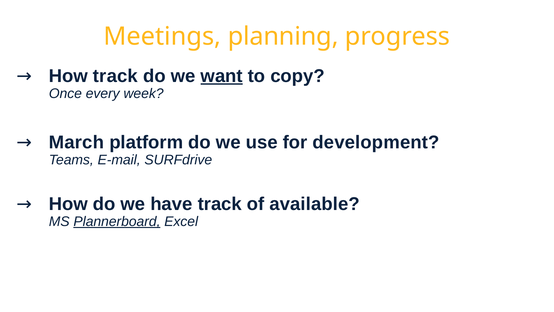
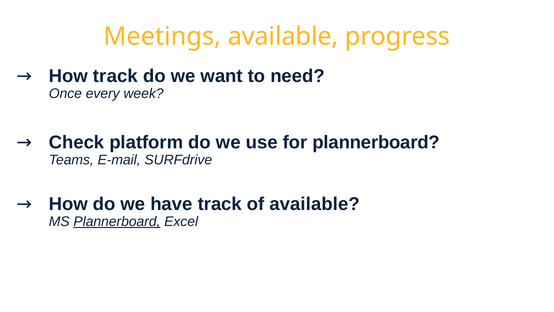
Meetings planning: planning -> available (283, 36)
want underline: present -> none (222, 76)
copy: copy -> need (298, 76)
March: March -> Check (77, 142)
for development: development -> plannerboard (376, 142)
